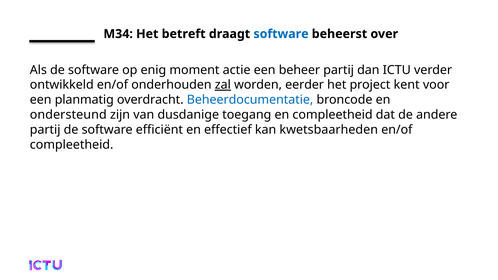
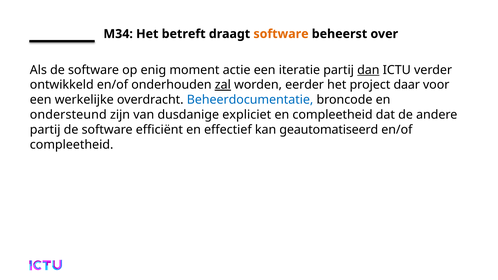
software colour: blue -> orange (281, 34)
beheer: beheer -> iteratie (299, 70)
dan underline: none -> present (368, 70)
kent: kent -> daar (407, 85)
planmatig: planmatig -> werkelijke (84, 100)
toegang: toegang -> expliciet (247, 115)
kwetsbaarheden: kwetsbaarheden -> geautomatiseerd (329, 130)
